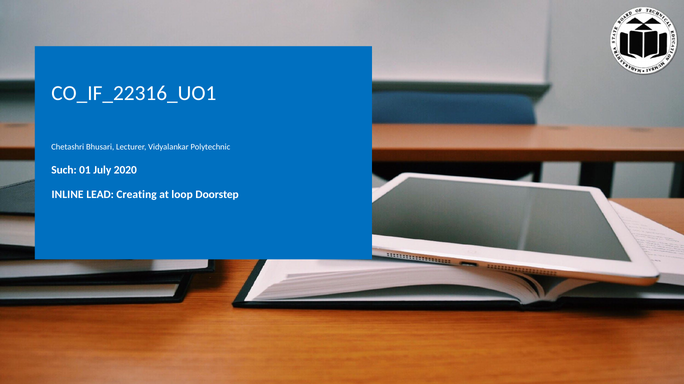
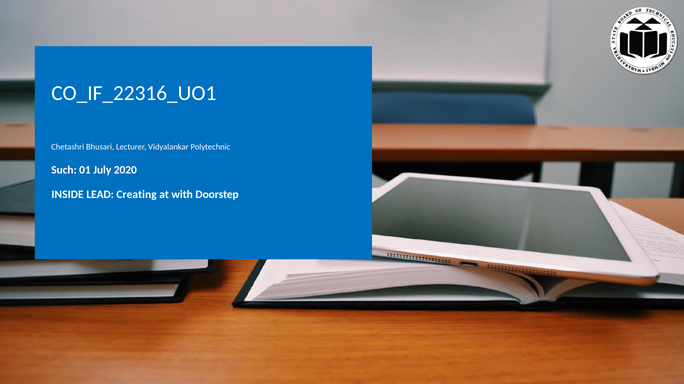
INLINE: INLINE -> INSIDE (68, 195)
loop: loop -> with (182, 195)
